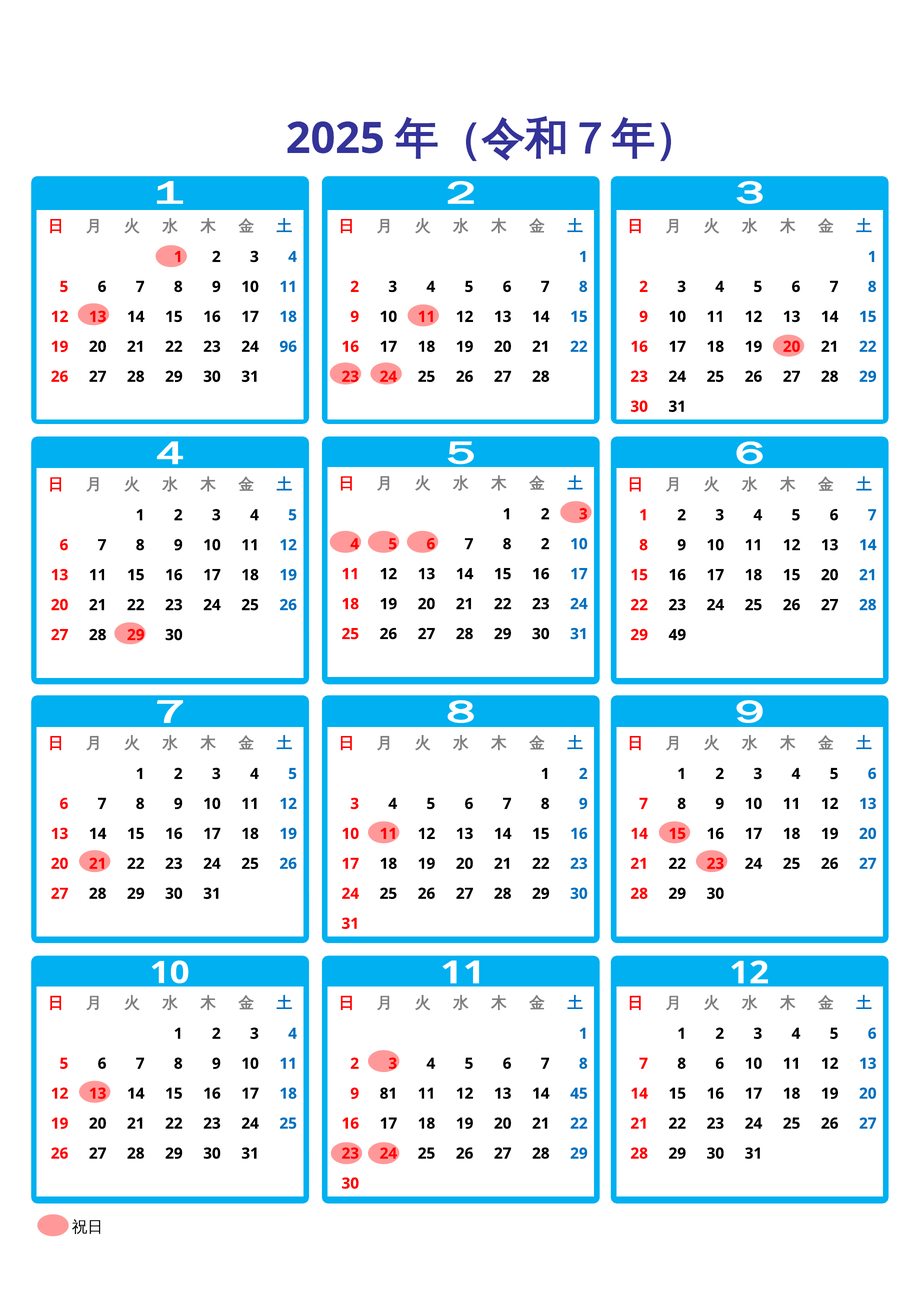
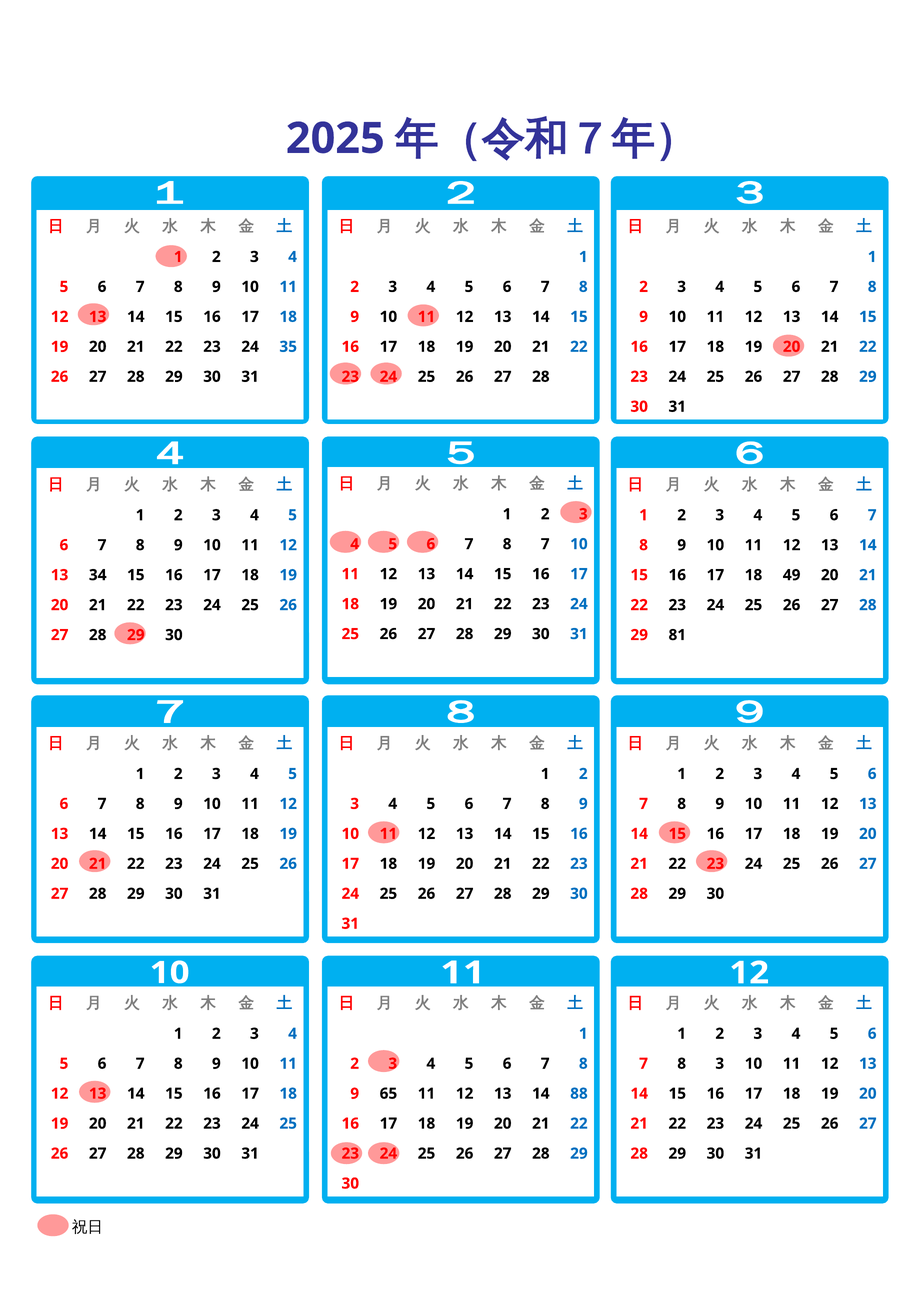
96: 96 -> 35 (288, 346)
8 2: 2 -> 7 (545, 544)
13 11: 11 -> 34 (98, 575)
18 15: 15 -> 49 (792, 575)
49: 49 -> 81 (677, 634)
8 6: 6 -> 3 (720, 1063)
81: 81 -> 65 (388, 1093)
45: 45 -> 88 (579, 1093)
